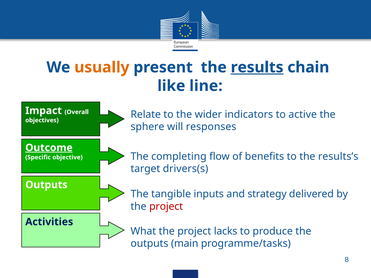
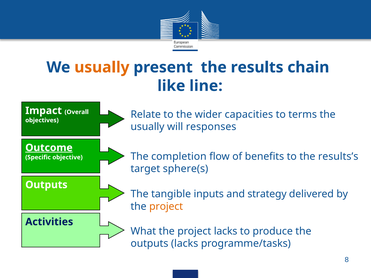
results underline: present -> none (257, 67)
indicators: indicators -> capacities (249, 114)
active: active -> terms (303, 114)
sphere: sphere -> usually (148, 127)
completing: completing -> completion (179, 156)
drivers(s: drivers(s -> sphere(s (186, 169)
project colour: red -> orange (166, 207)
outputs main: main -> lacks (185, 244)
